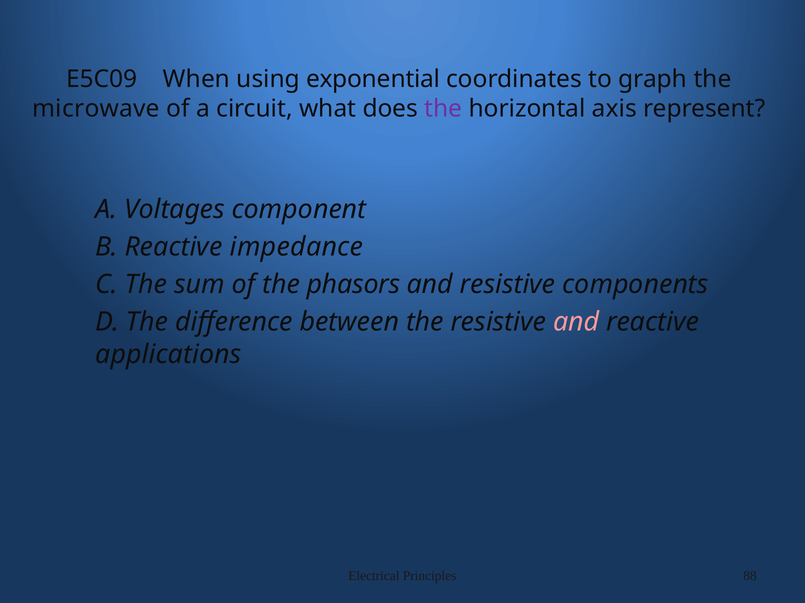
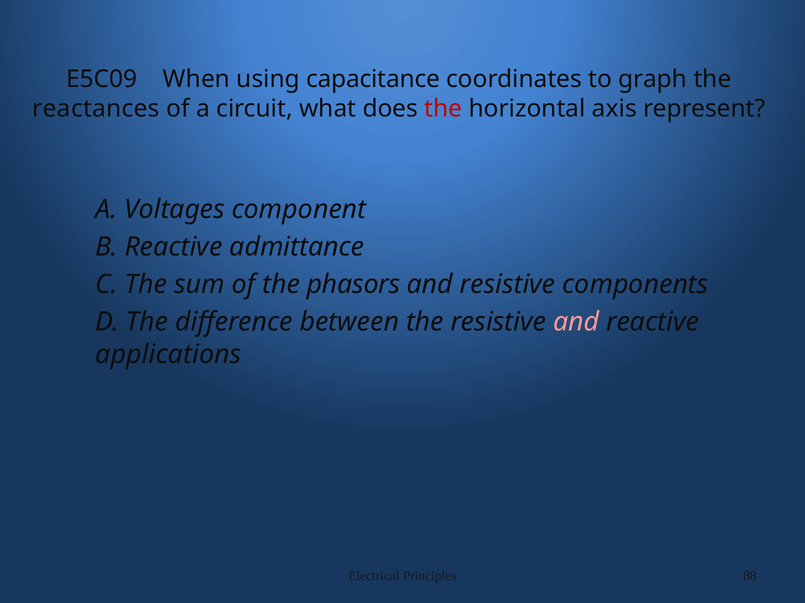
exponential: exponential -> capacitance (373, 79)
microwave: microwave -> reactances (96, 109)
the colour: purple -> red (443, 109)
impedance: impedance -> admittance (297, 247)
